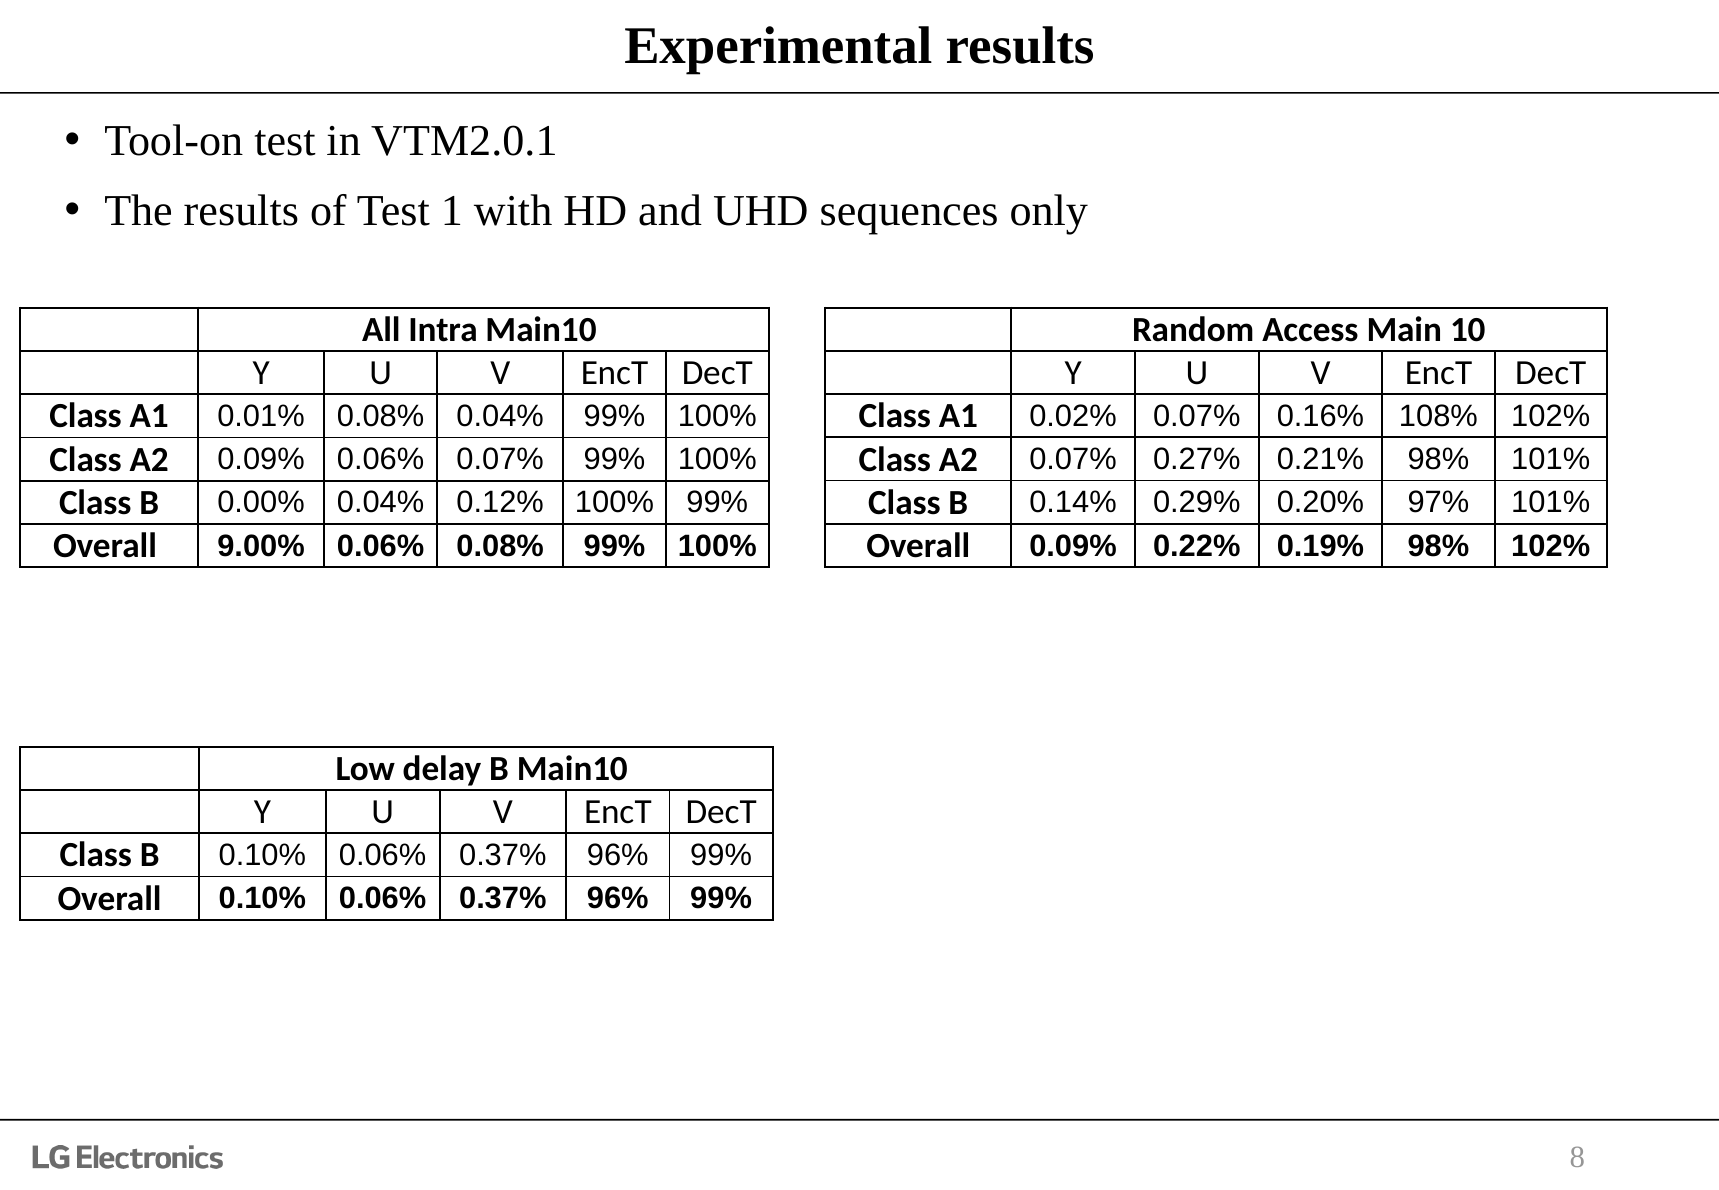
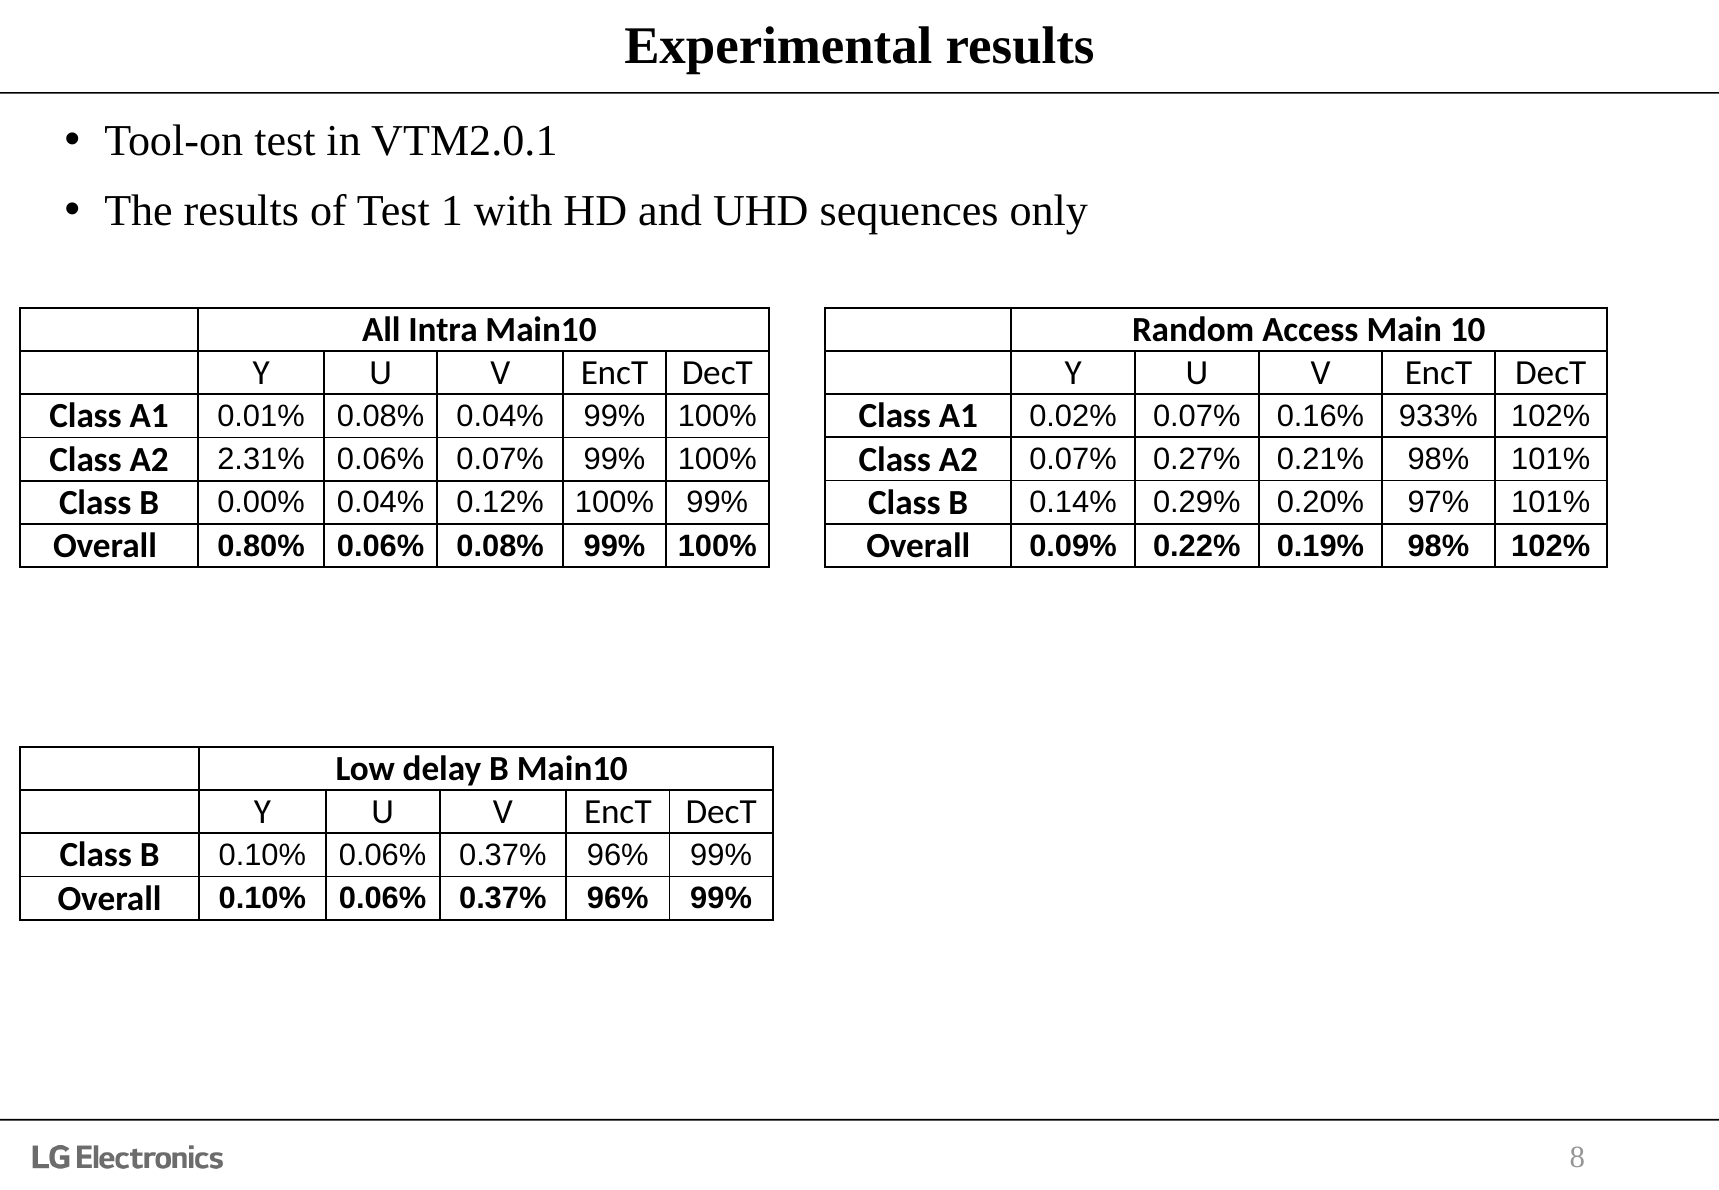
108%: 108% -> 933% (1438, 416)
A2 0.09%: 0.09% -> 2.31% (261, 460)
9.00%: 9.00% -> 0.80% (261, 546)
